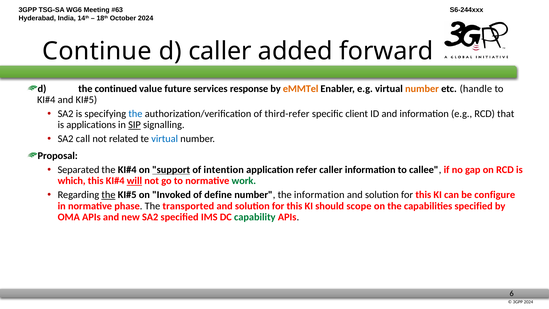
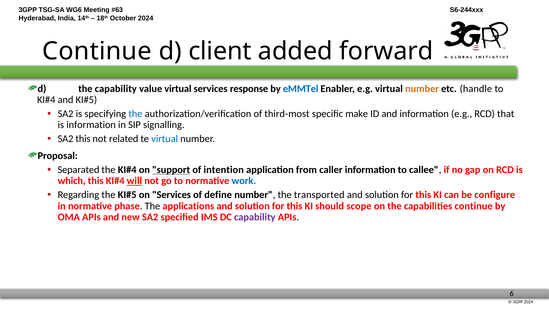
d caller: caller -> client (220, 51)
the continued: continued -> capability (116, 89)
value future: future -> virtual (178, 89)
eMMTel colour: orange -> blue (301, 89)
third-refer: third-refer -> third-most (287, 114)
client: client -> make (357, 114)
is applications: applications -> information (91, 125)
SIP underline: present -> none (134, 125)
SA2 call: call -> this (83, 139)
refer: refer -> from (306, 170)
work colour: green -> blue (244, 181)
the underline: present -> none (108, 195)
on Invoked: Invoked -> Services (172, 195)
the information: information -> transported (319, 195)
transported: transported -> applications (188, 206)
capabilities specified: specified -> continue (474, 206)
capability colour: green -> purple (255, 217)
